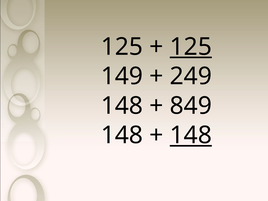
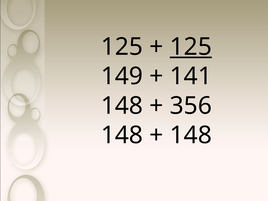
249: 249 -> 141 (191, 76)
849: 849 -> 356 (191, 106)
148 underline: present -> none (191, 135)
